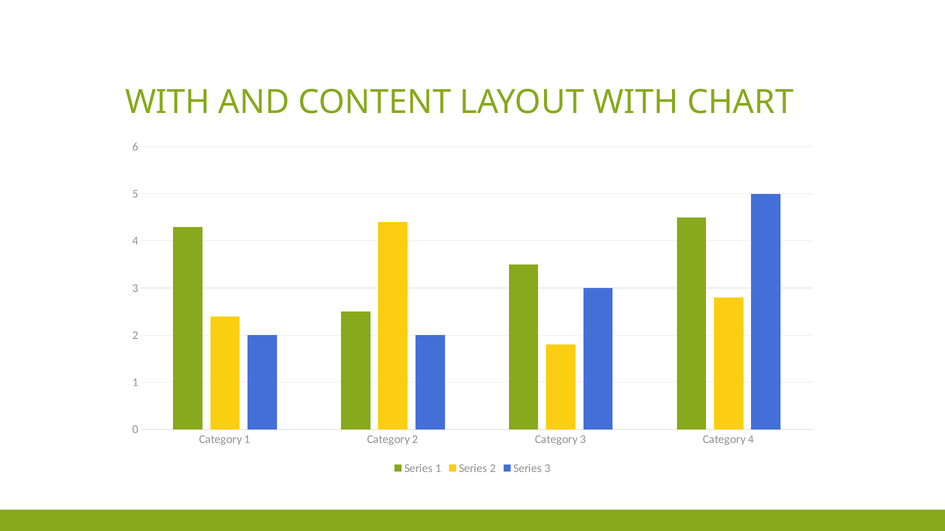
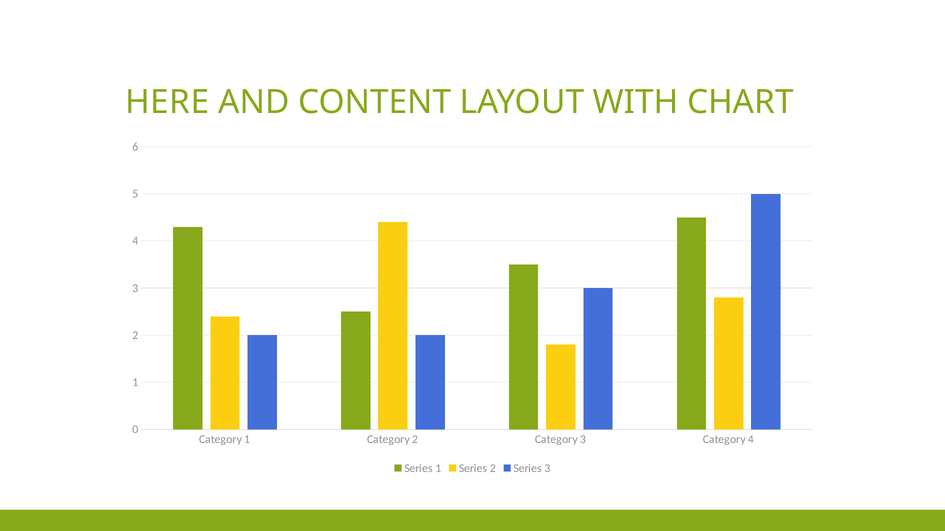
WITH: WITH -> HERE (167, 102)
